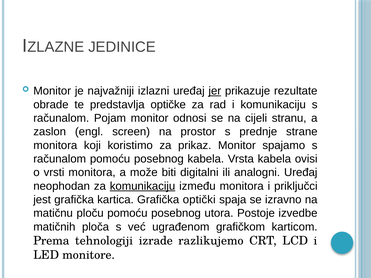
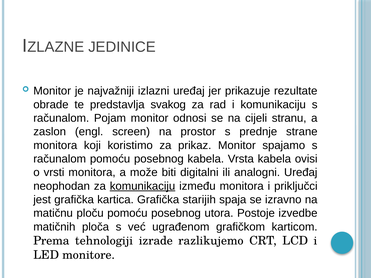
jer underline: present -> none (215, 91)
optičke: optičke -> svakog (168, 105)
optički: optički -> starijih (199, 200)
